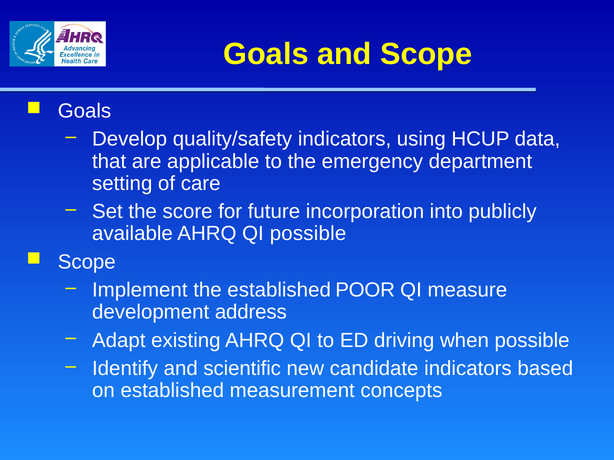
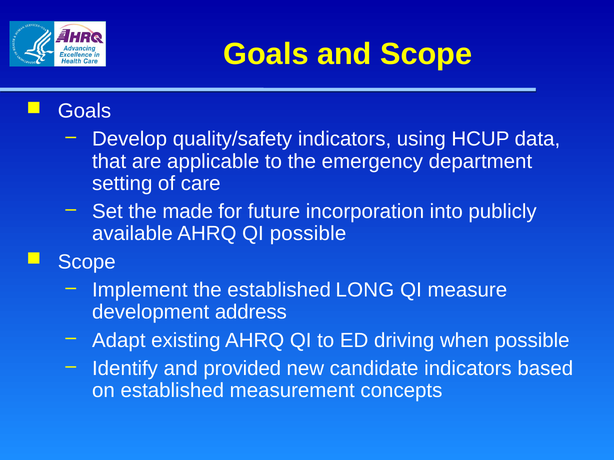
score: score -> made (188, 212)
POOR: POOR -> LONG (365, 290)
scientific: scientific -> provided (242, 369)
